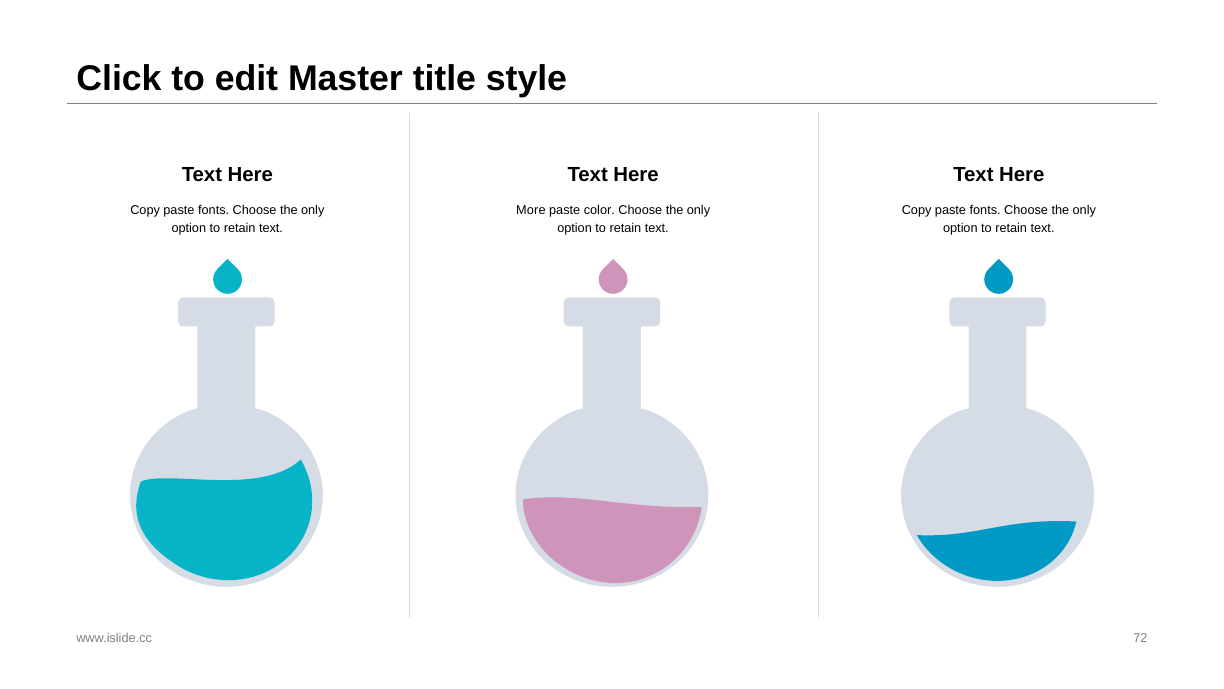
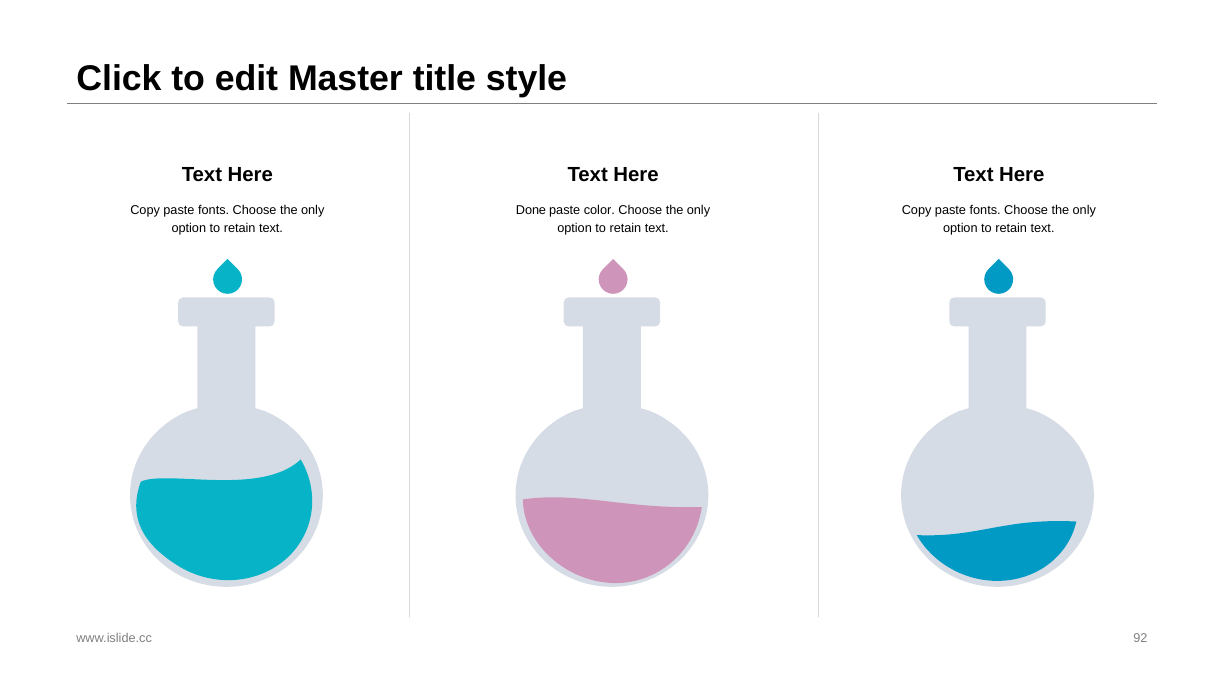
More: More -> Done (531, 210)
72: 72 -> 92 (1140, 638)
